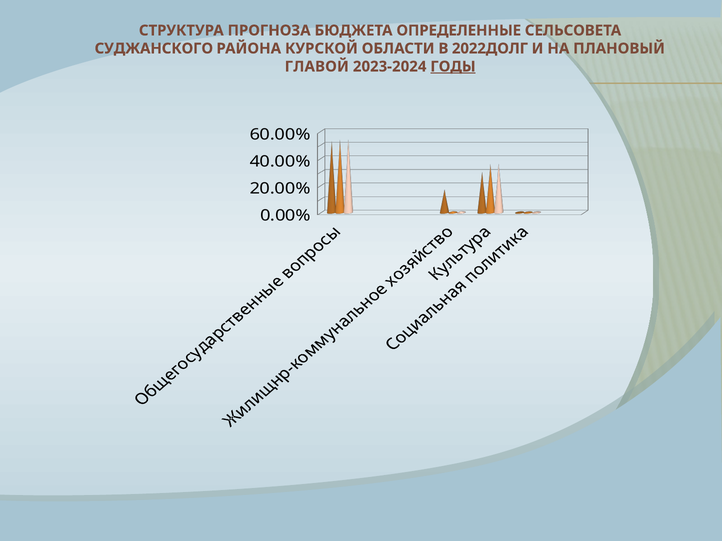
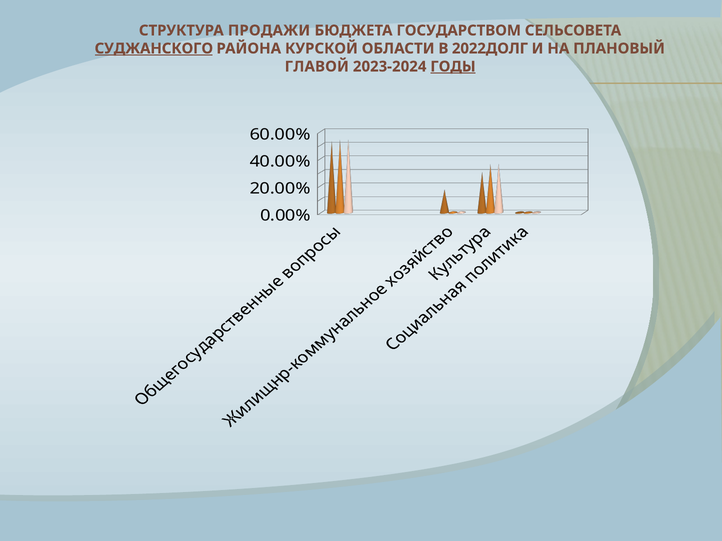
ПРОГНОЗА: ПРОГНОЗА -> ПРОДАЖИ (269, 31)
ОПРЕДЕЛЕННЫЕ: ОПРЕДЕЛЕННЫЕ -> ГОСУДАРСТВОМ (459, 31)
СУДЖАНСКОГО underline: none -> present (154, 49)
